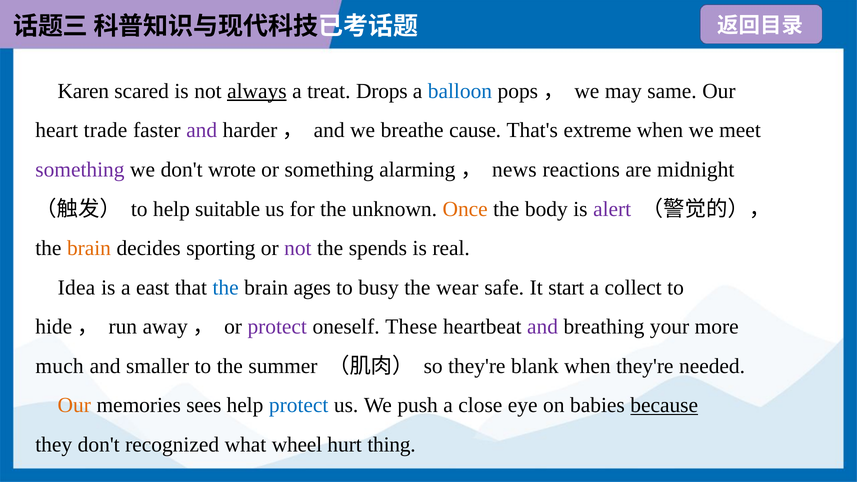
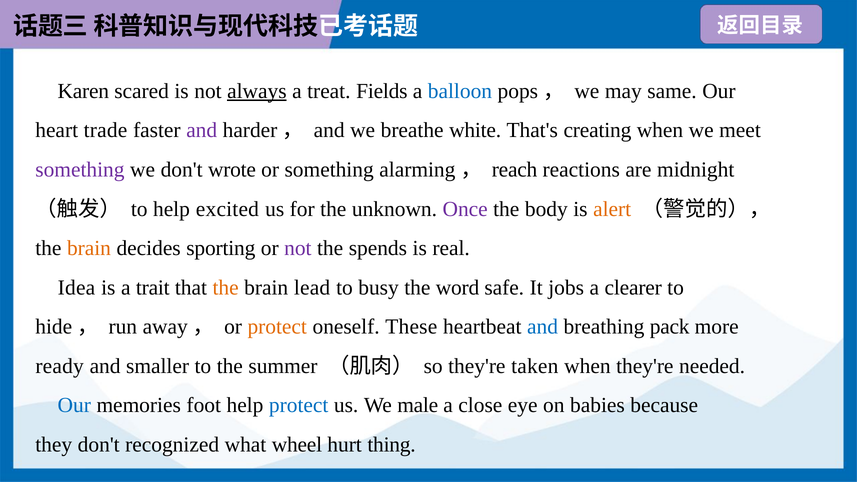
Drops: Drops -> Fields (382, 91)
cause: cause -> white (475, 130)
extreme: extreme -> creating (597, 130)
news: news -> reach (515, 170)
suitable: suitable -> excited (227, 209)
Once colour: orange -> purple (465, 209)
alert colour: purple -> orange (612, 209)
east: east -> trait (153, 288)
the colour: blue -> orange (226, 288)
ages: ages -> lead (312, 288)
wear: wear -> word (458, 288)
start: start -> jobs (566, 288)
collect: collect -> clearer (633, 288)
protect colour: purple -> orange (277, 327)
and colour: purple -> blue (543, 327)
your: your -> pack (670, 327)
much: much -> ready (60, 366)
blank: blank -> taken (535, 366)
Our colour: orange -> blue (74, 405)
sees: sees -> foot (204, 405)
push: push -> male (418, 405)
because underline: present -> none (664, 405)
